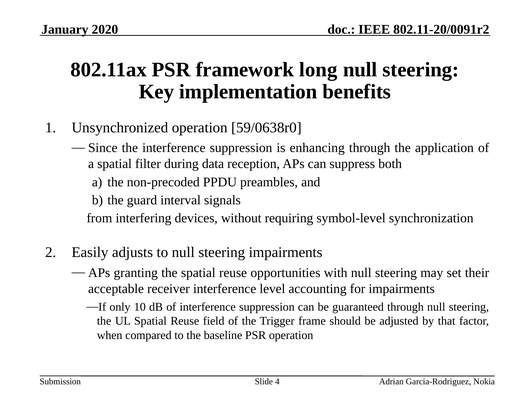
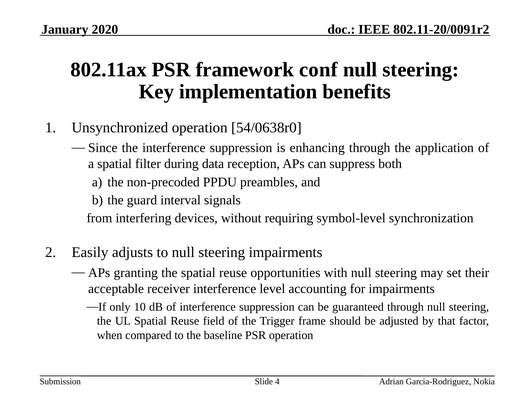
long: long -> conf (318, 69)
59/0638r0: 59/0638r0 -> 54/0638r0 (266, 127)
